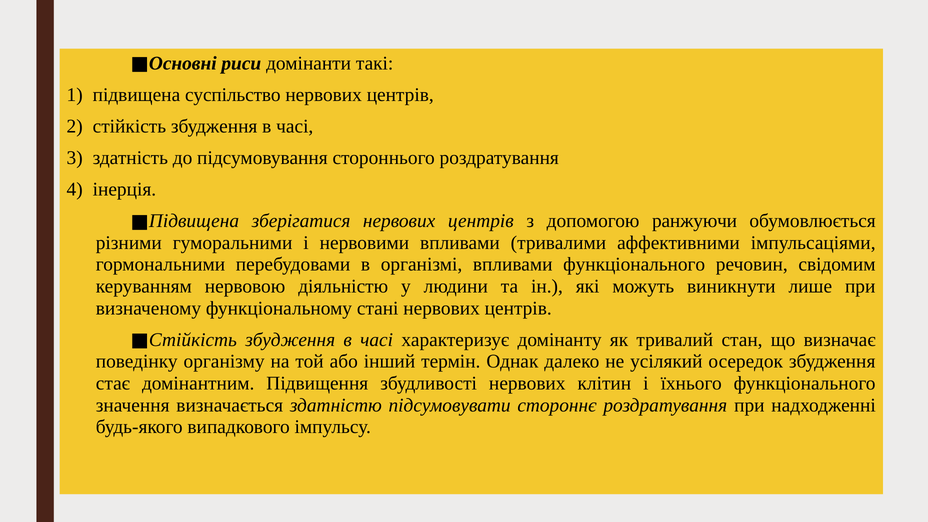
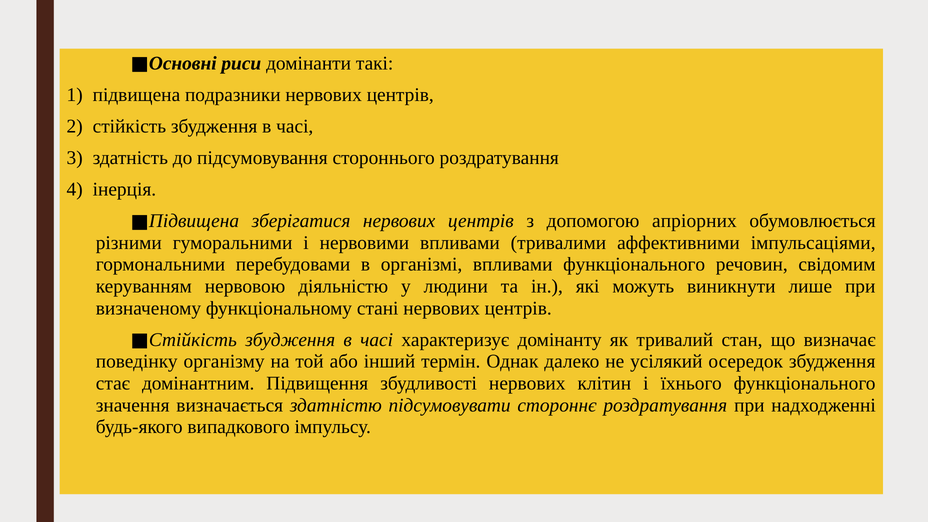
суспільство: суспільство -> подразники (233, 95)
ранжуючи: ранжуючи -> апріорних (694, 221)
